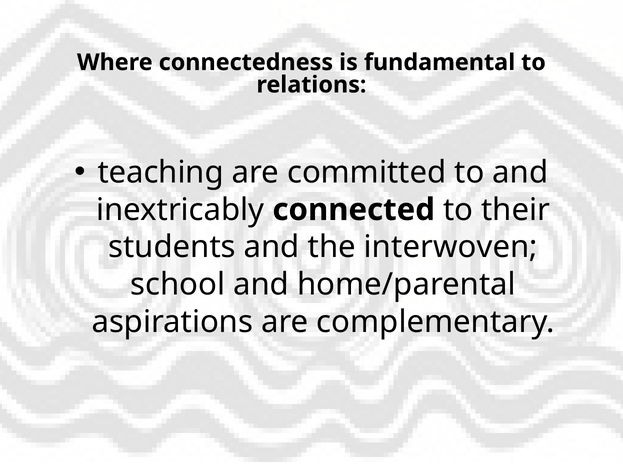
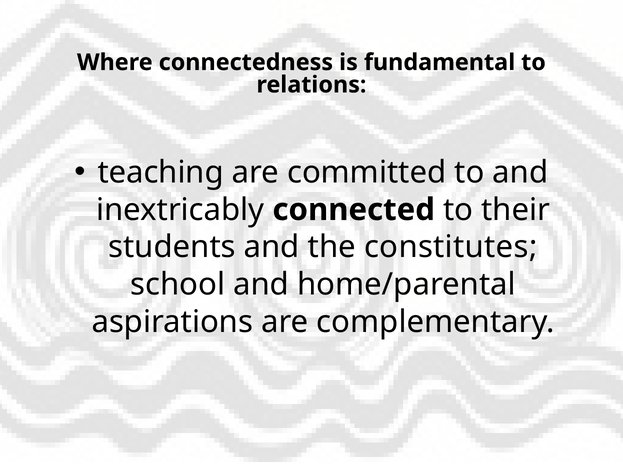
interwoven: interwoven -> constitutes (451, 247)
